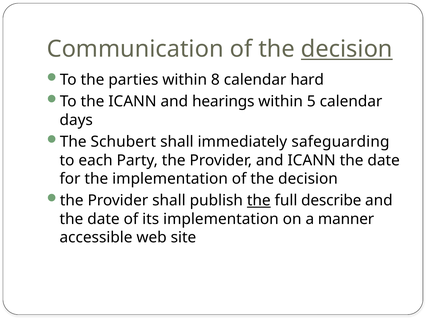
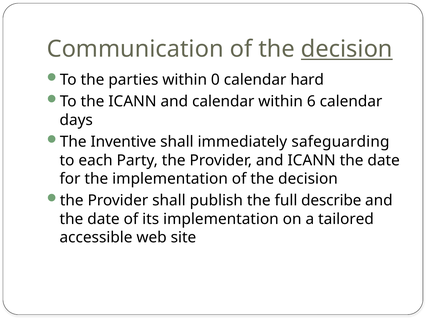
8: 8 -> 0 (215, 80)
and hearings: hearings -> calendar (223, 102)
5: 5 -> 6 (311, 102)
Schubert: Schubert -> Inventive (123, 142)
the underline: present -> none (259, 201)
manner: manner -> tailored (346, 219)
